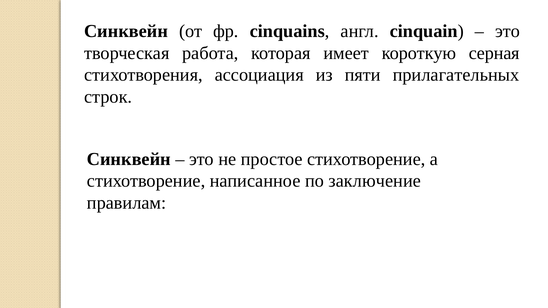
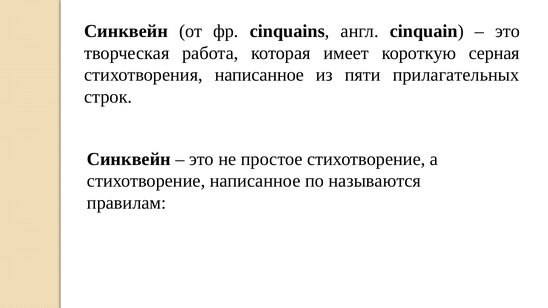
стихотворения ассоциация: ассоциация -> написанное (259, 75)
заключение: заключение -> называются (375, 181)
